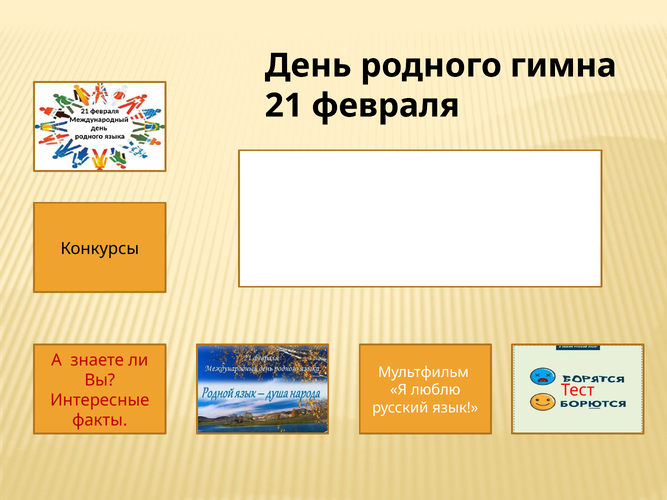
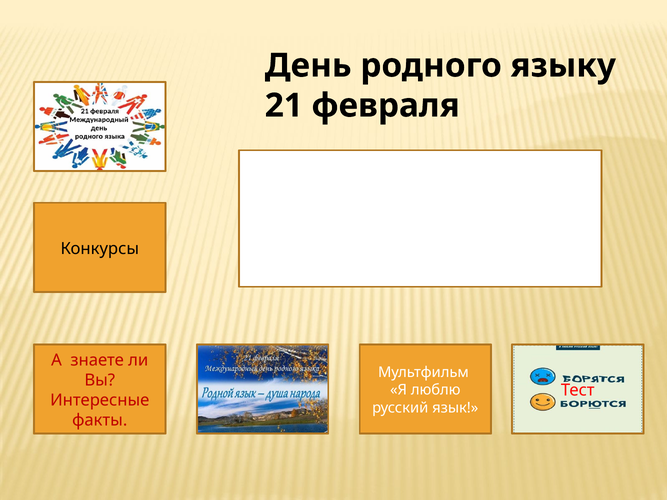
гимна: гимна -> языку (563, 66)
